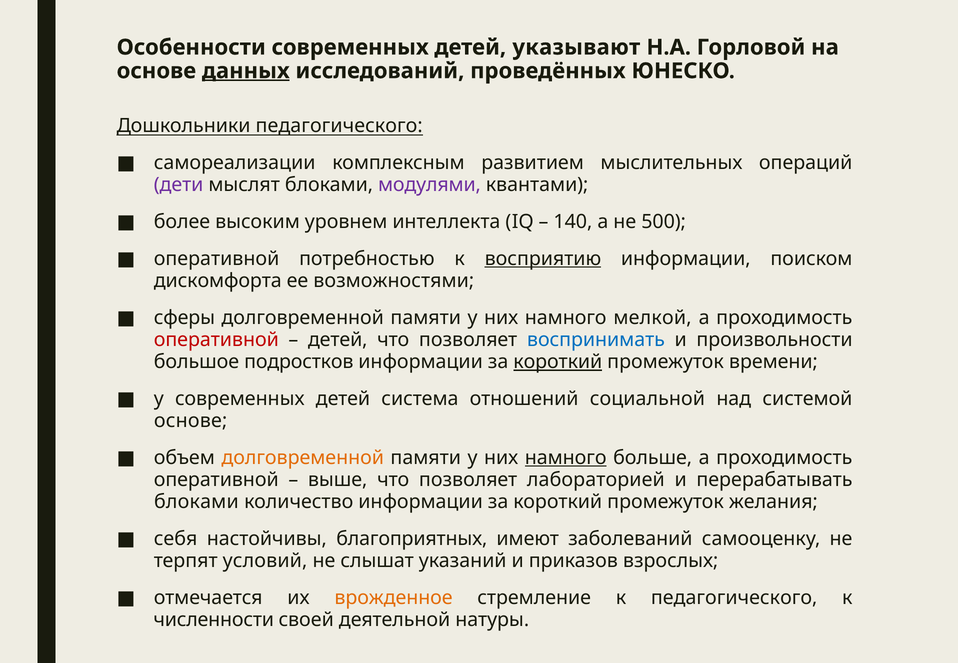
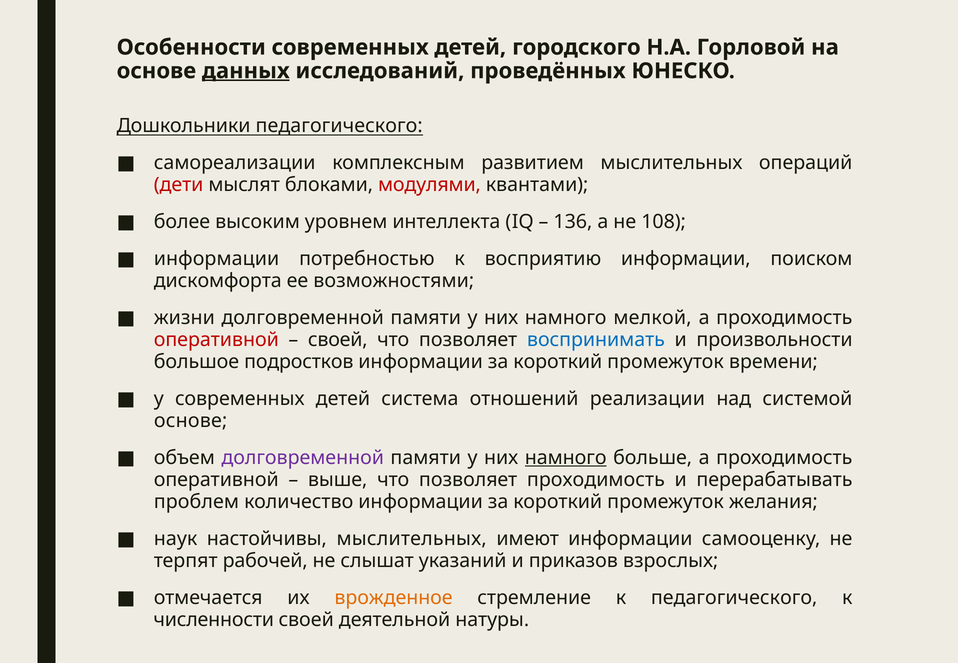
указывают: указывают -> городского (576, 47)
дети colour: purple -> red (179, 185)
модулями colour: purple -> red (429, 185)
140: 140 -> 136 (573, 222)
500: 500 -> 108 (664, 222)
оперативной: оперативной -> информации (217, 259)
восприятию underline: present -> none (543, 259)
сферы: сферы -> жизни (184, 318)
детей: детей -> своей (338, 340)
короткий underline: present -> none (558, 362)
социальной: социальной -> реализации (647, 399)
долговременной colour: orange -> purple (303, 458)
позволяет лабораторией: лабораторией -> проходимость (596, 480)
блоками: блоками -> проблем (196, 502)
себя: себя -> наук (176, 539)
настойчивы благоприятных: благоприятных -> мыслительных (412, 539)
имеют заболеваний: заболеваний -> информации (630, 539)
условий: условий -> рабочей (265, 561)
